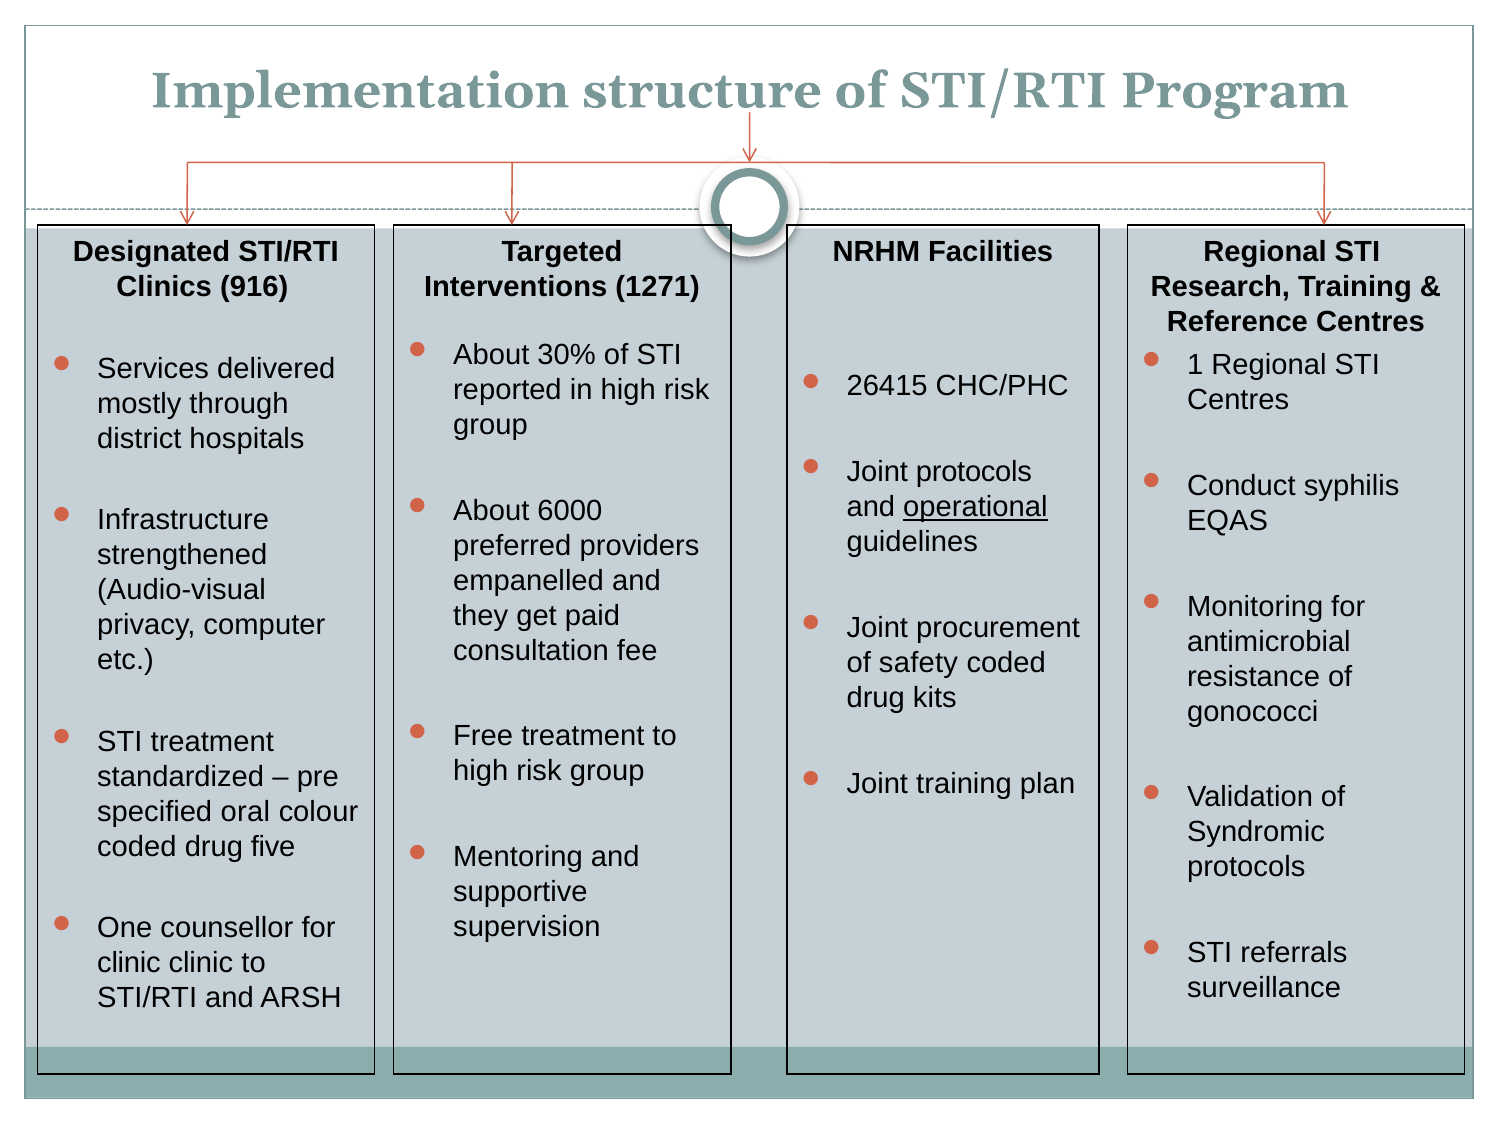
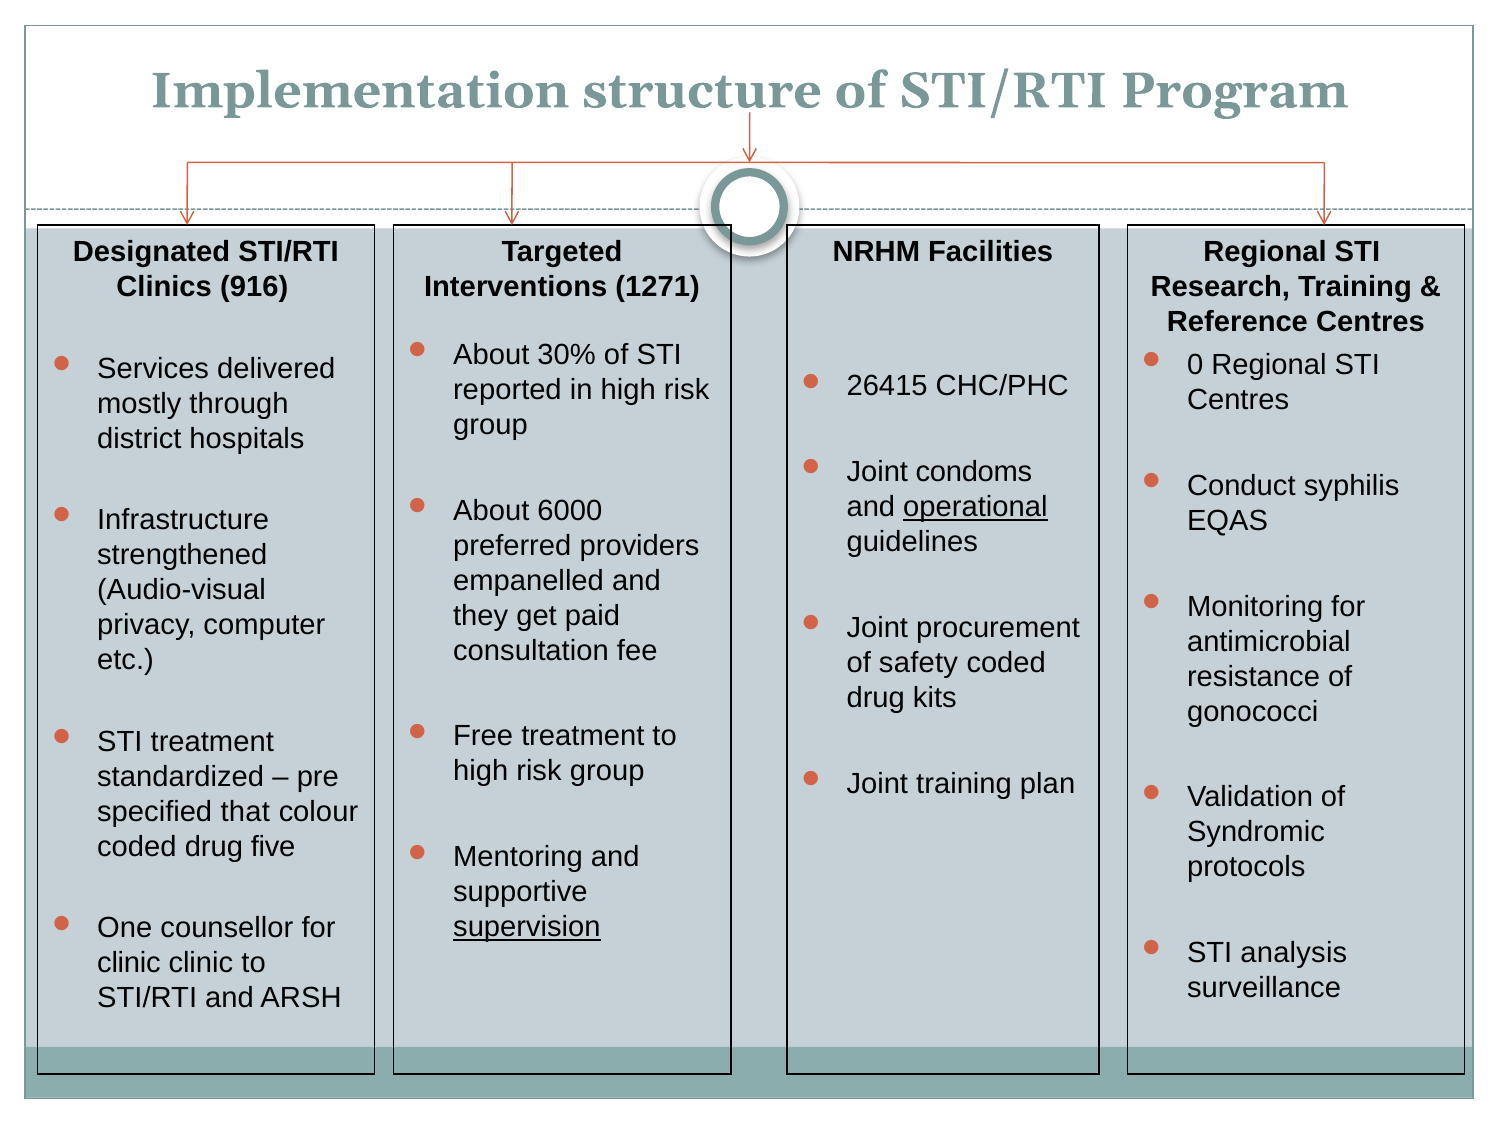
1: 1 -> 0 (1195, 365)
Joint protocols: protocols -> condoms (974, 472)
oral: oral -> that (245, 812)
supervision underline: none -> present (527, 927)
referrals: referrals -> analysis (1294, 953)
